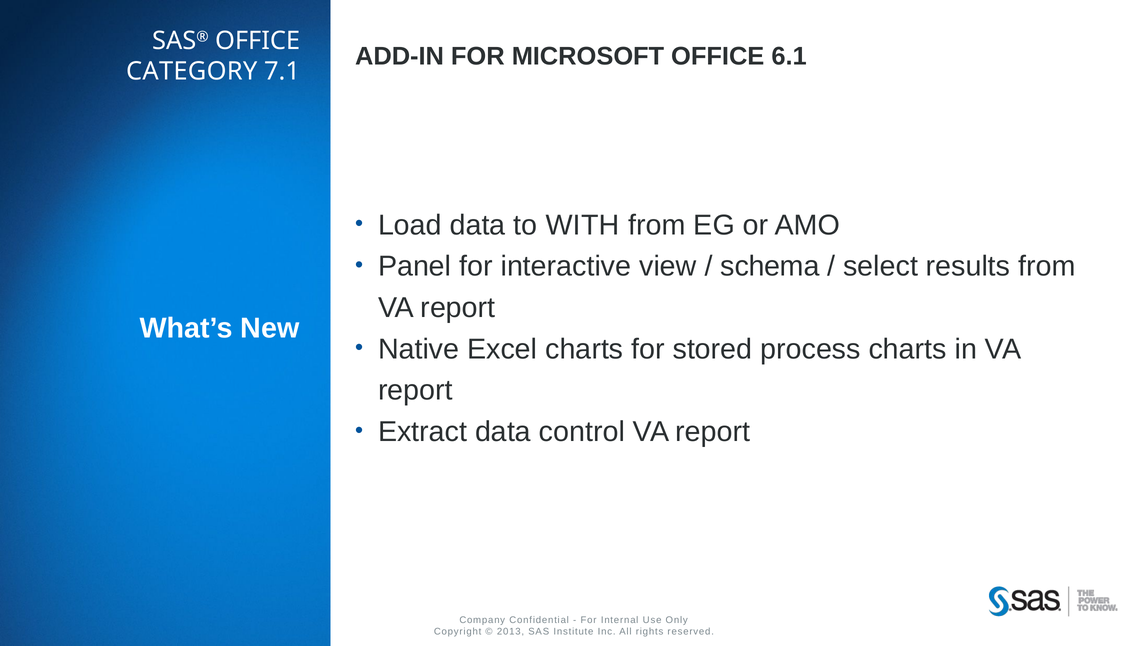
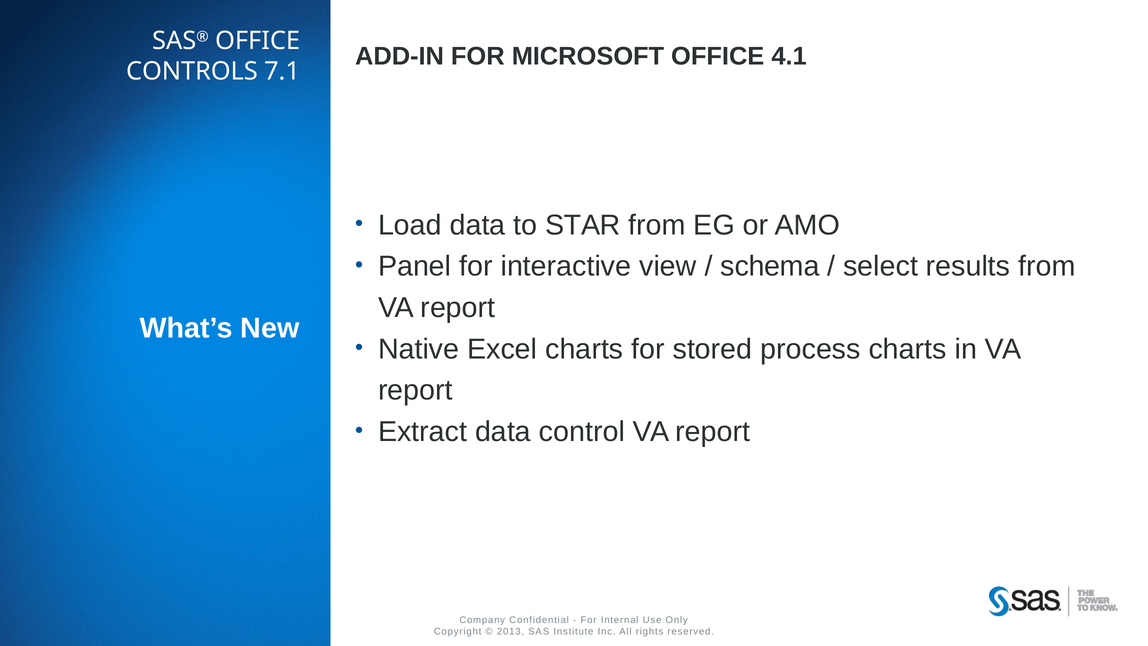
6.1: 6.1 -> 4.1 (789, 56)
CATEGORY: CATEGORY -> CONTROLS (192, 71)
WITH: WITH -> STAR (583, 225)
